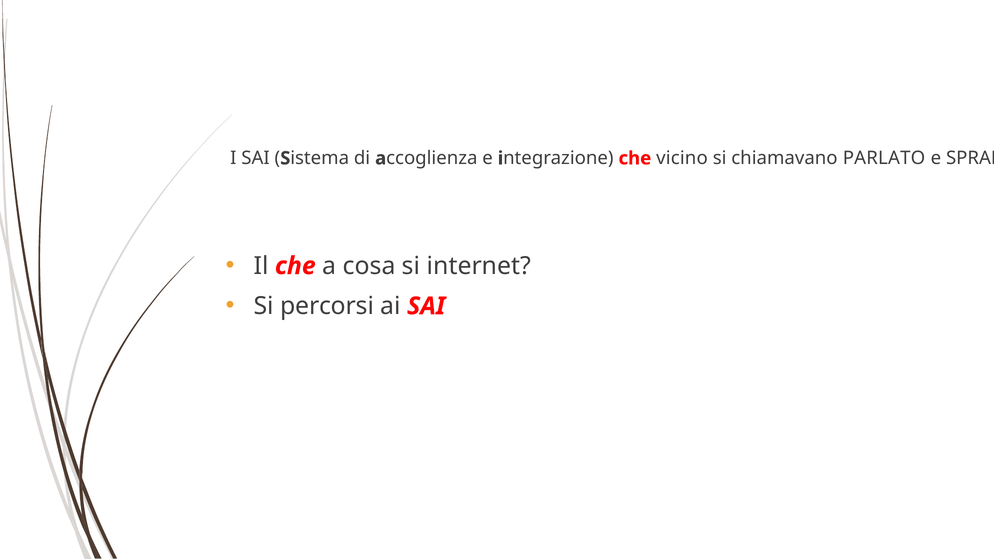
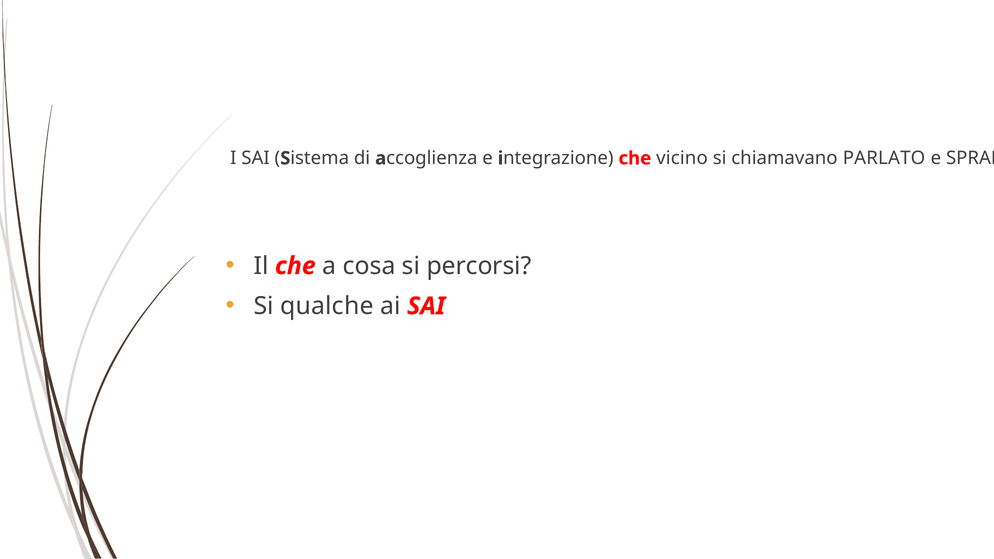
internet: internet -> percorsi (479, 266)
percorsi: percorsi -> qualche (327, 306)
